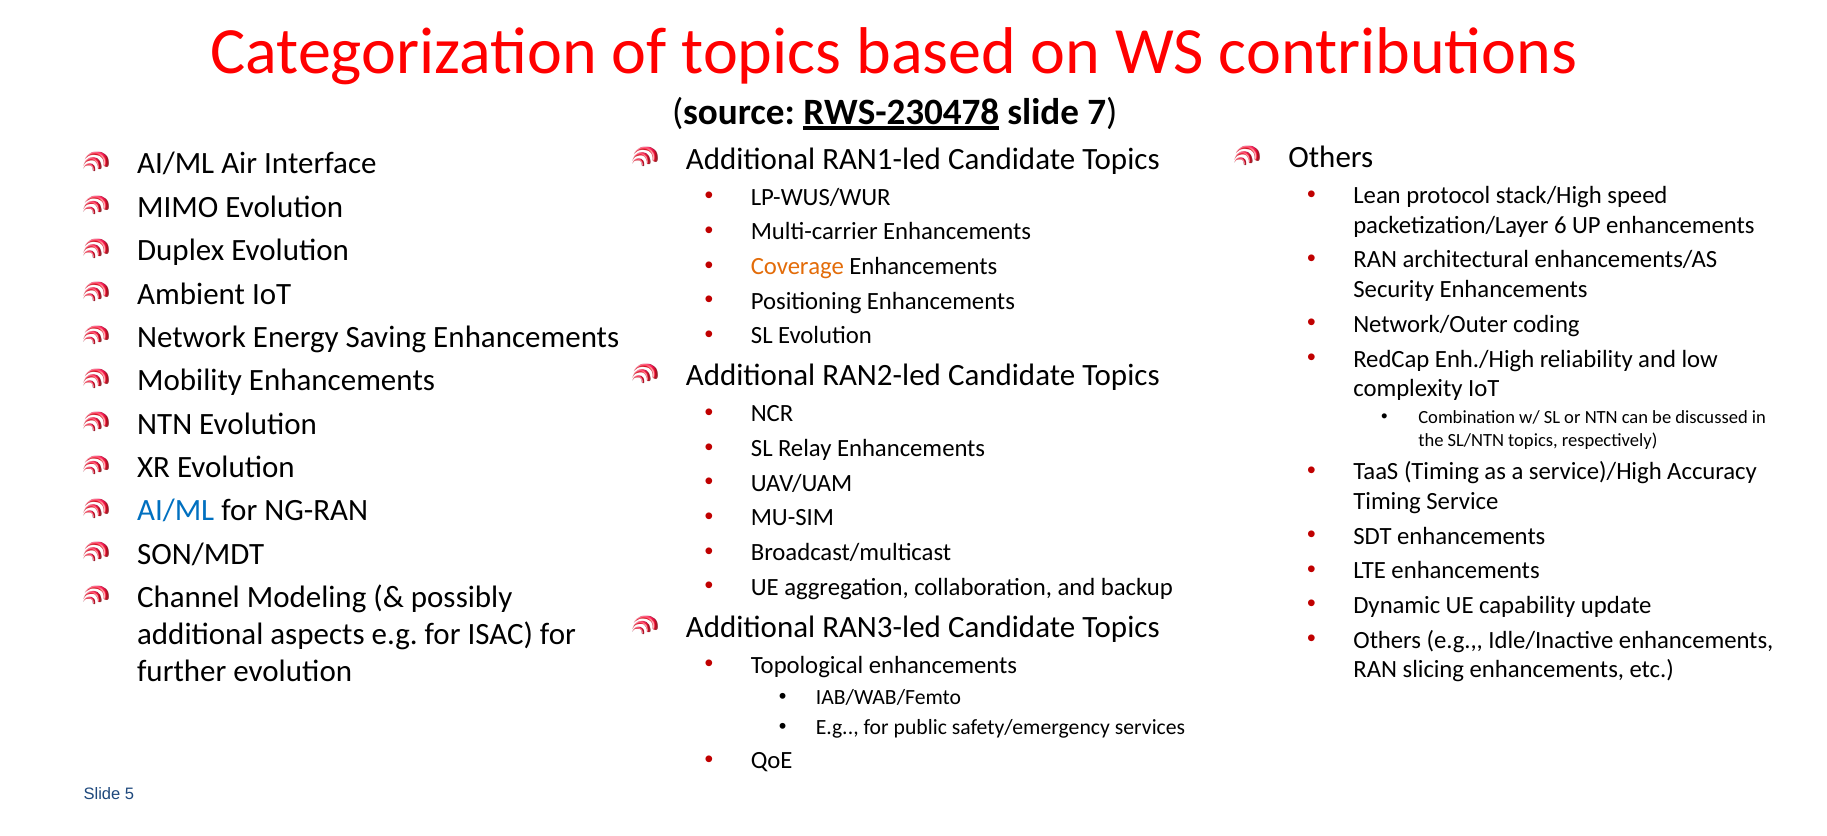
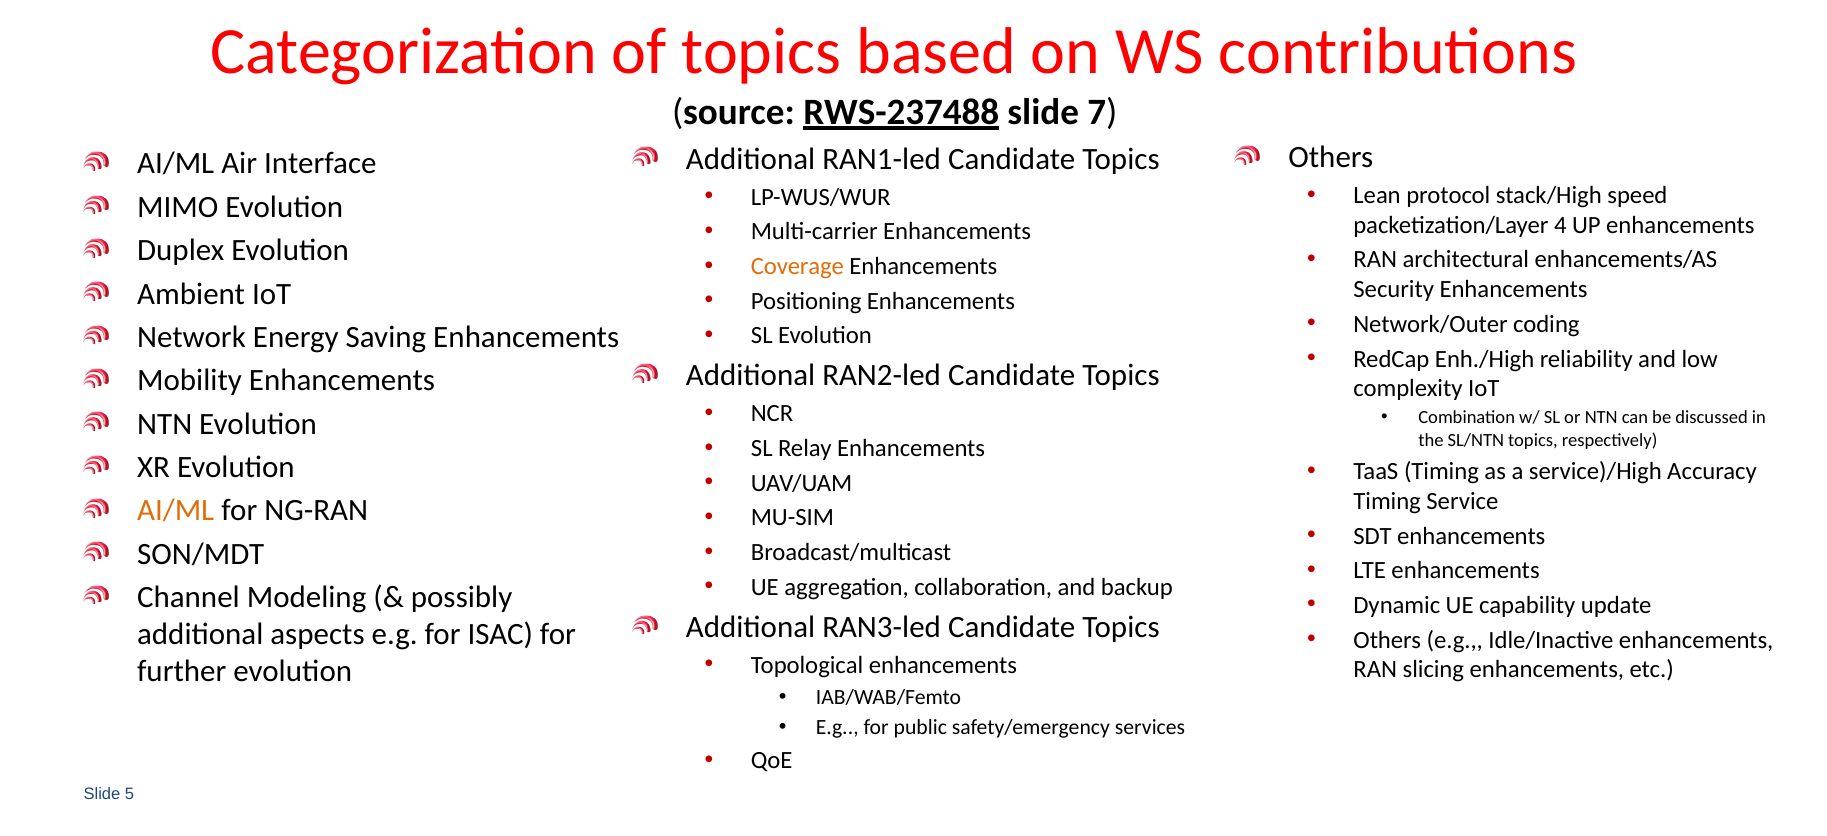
RWS-230478: RWS-230478 -> RWS-237488 (901, 112)
6: 6 -> 4 (1560, 225)
AI/ML colour: blue -> orange (176, 510)
